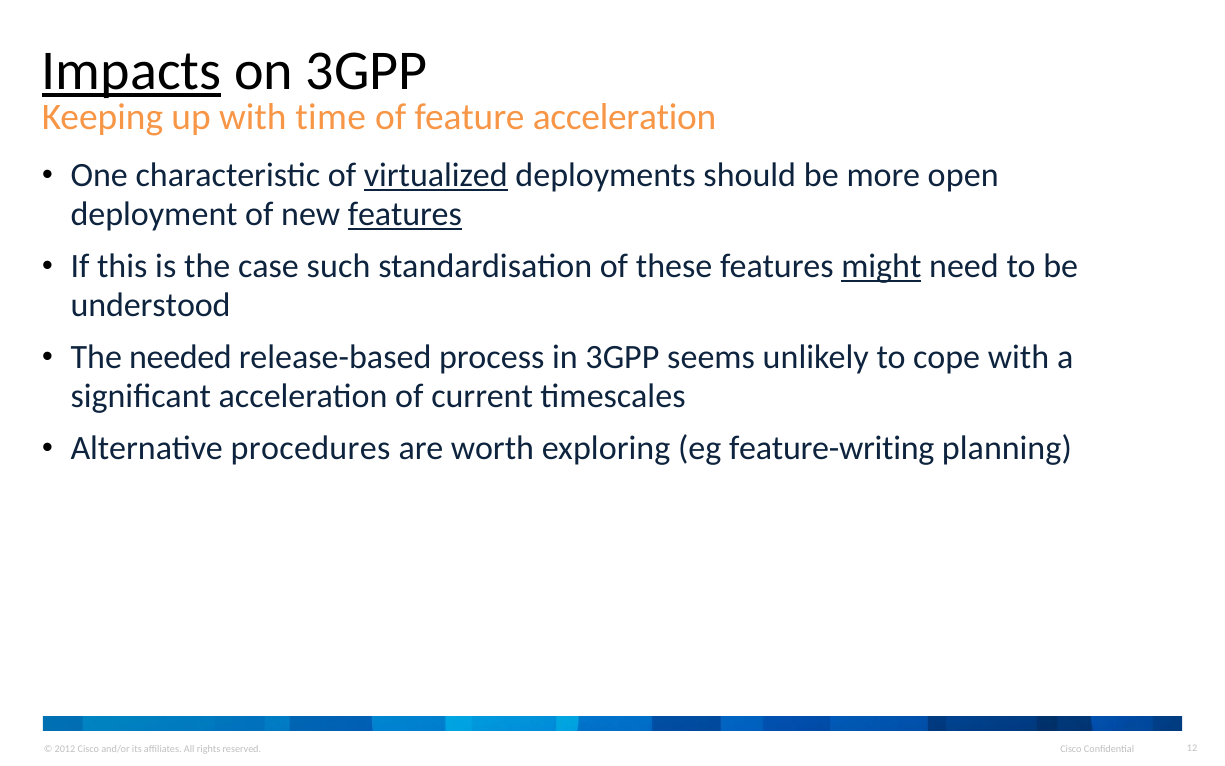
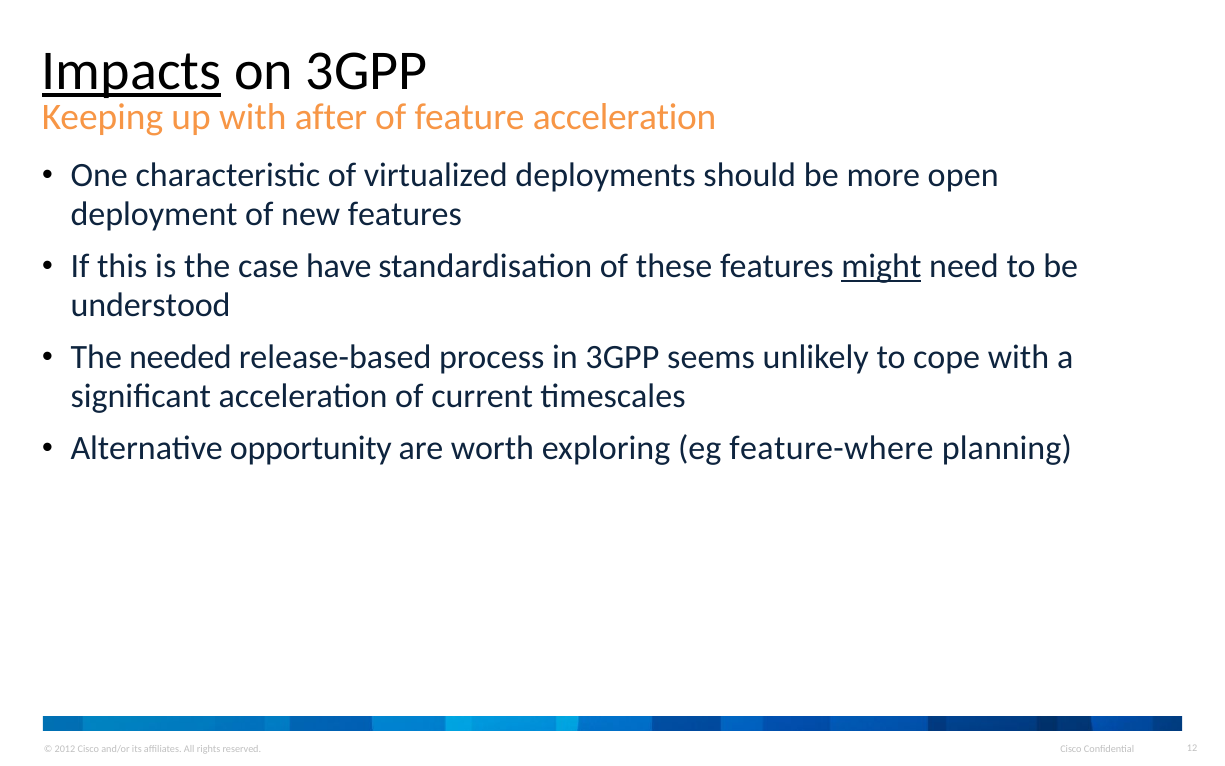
time: time -> after (331, 117)
virtualized underline: present -> none (436, 176)
features underline: present -> none (405, 214)
such: such -> have (339, 267)
procedures: procedures -> opportunity (311, 448)
feature-writing: feature-writing -> feature-where (831, 448)
